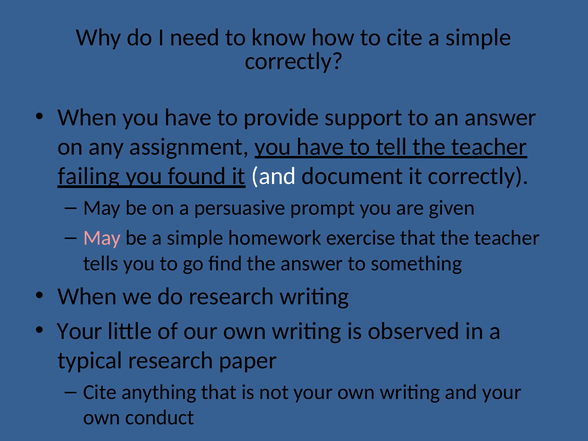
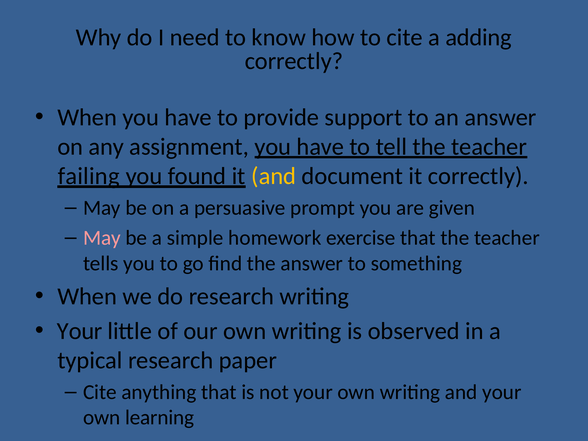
cite a simple: simple -> adding (478, 37)
and colour: white -> yellow (274, 176)
conduct: conduct -> learning (160, 418)
